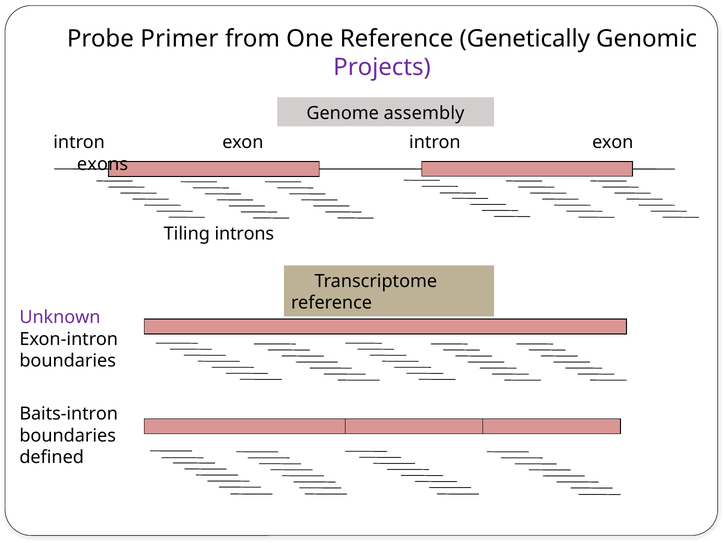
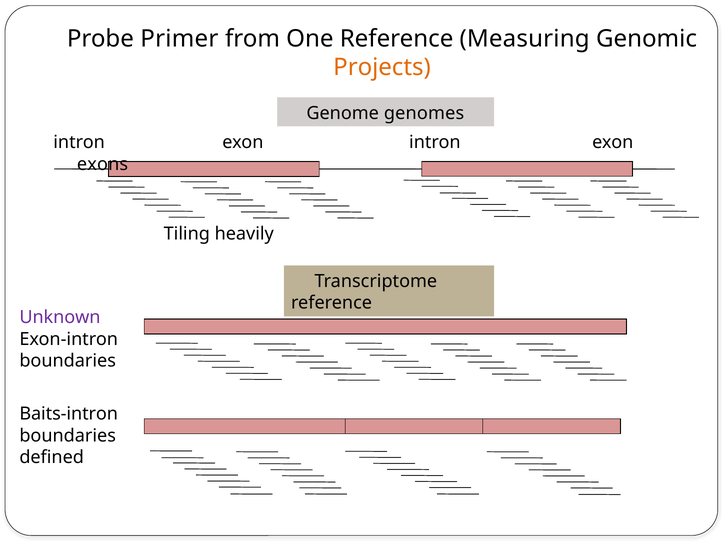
Genetically: Genetically -> Measuring (525, 38)
Projects colour: purple -> orange (382, 67)
assembly: assembly -> genomes (424, 113)
introns: introns -> heavily (244, 233)
